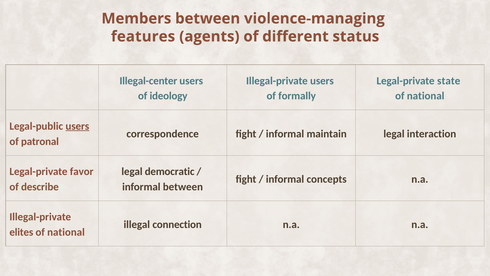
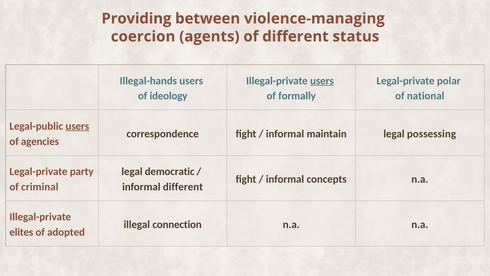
Members: Members -> Providing (136, 19)
features: features -> coercion (143, 36)
Illegal-center: Illegal-center -> Illegal-hands (148, 81)
users underline: none -> present (322, 81)
state: state -> polar (449, 81)
interaction: interaction -> possessing (431, 134)
patronal: patronal -> agencies (40, 141)
favor: favor -> party (82, 171)
describe: describe -> criminal (40, 187)
informal between: between -> different (183, 187)
national: national -> adopted (66, 232)
